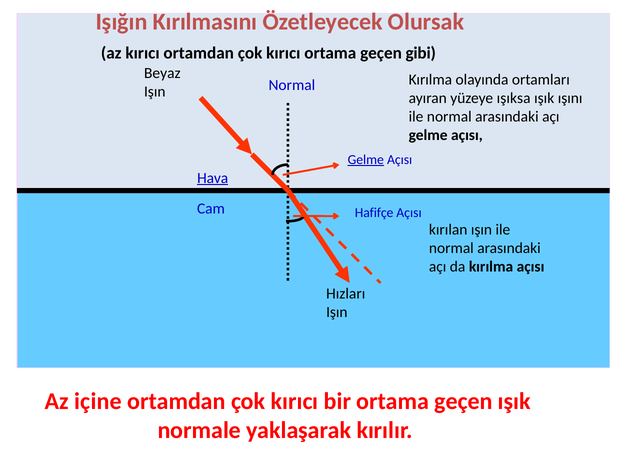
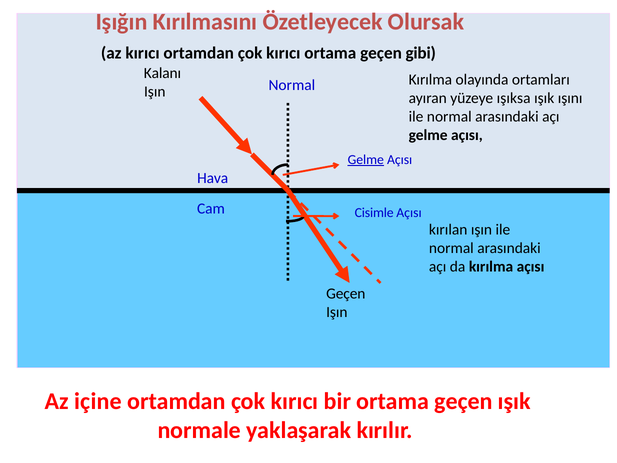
Beyaz: Beyaz -> Kalanı (162, 73)
Hava underline: present -> none (213, 178)
Hafifçe: Hafifçe -> Cisimle (374, 213)
Hızları: Hızları -> Geçen (346, 294)
